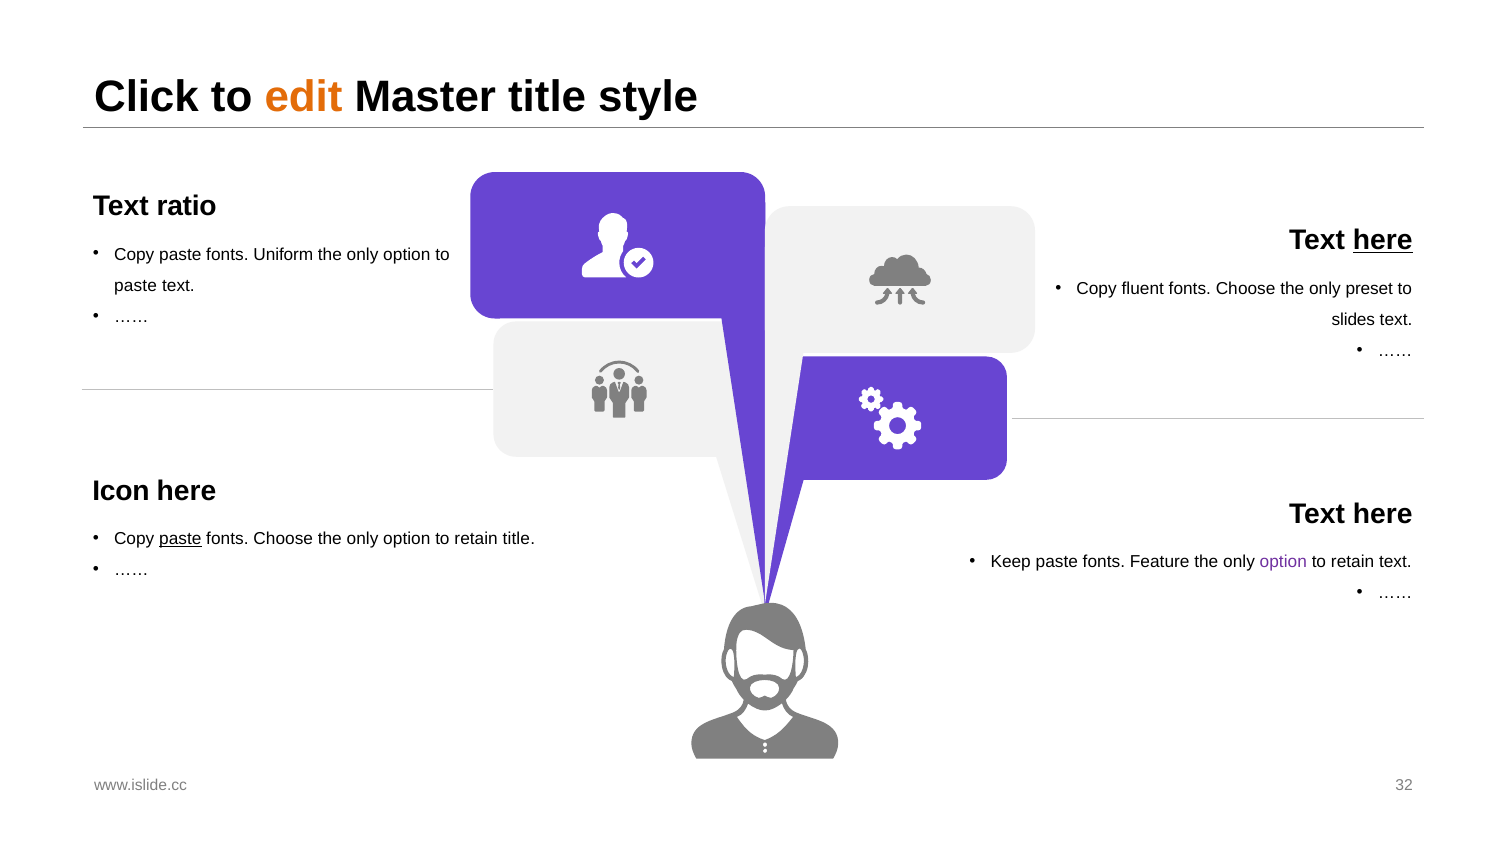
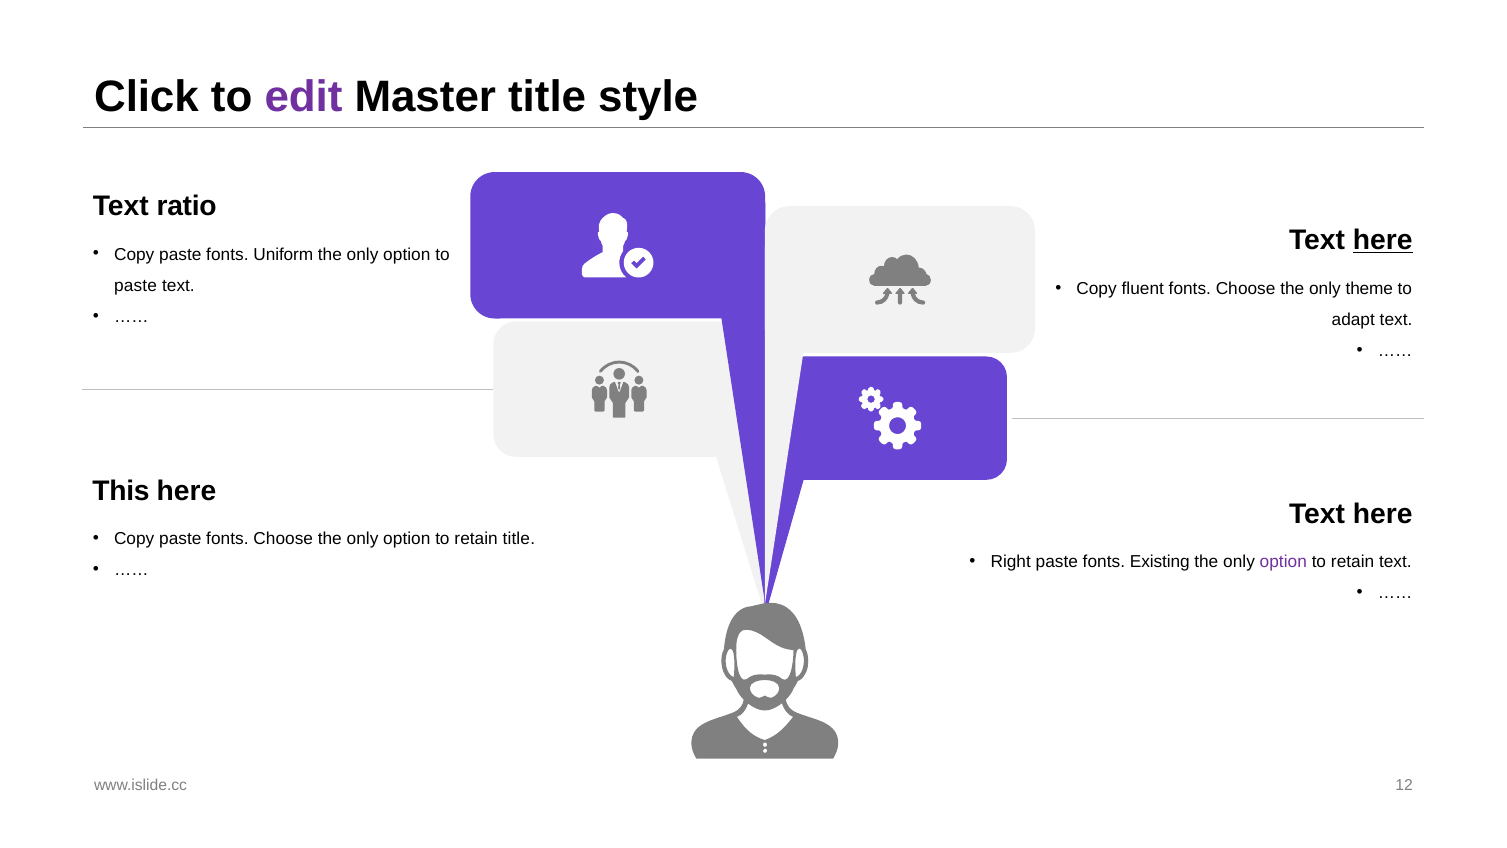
edit colour: orange -> purple (303, 97)
preset: preset -> theme (1369, 288)
slides: slides -> adapt (1353, 320)
Icon: Icon -> This (121, 491)
paste underline: present -> none (180, 539)
Keep: Keep -> Right (1011, 562)
Feature: Feature -> Existing (1160, 562)
32: 32 -> 12 (1404, 785)
